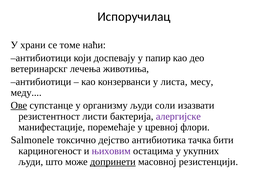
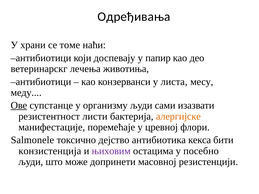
Испоручилац: Испоручилац -> Одређивања (134, 17)
соли: соли -> сами (165, 106)
алергијске colour: purple -> orange (178, 116)
тачка: тачка -> кекса (200, 140)
карциногеност: карциногеност -> конзистенција (50, 151)
укупних: укупних -> посебно (201, 151)
допринети underline: present -> none (113, 162)
